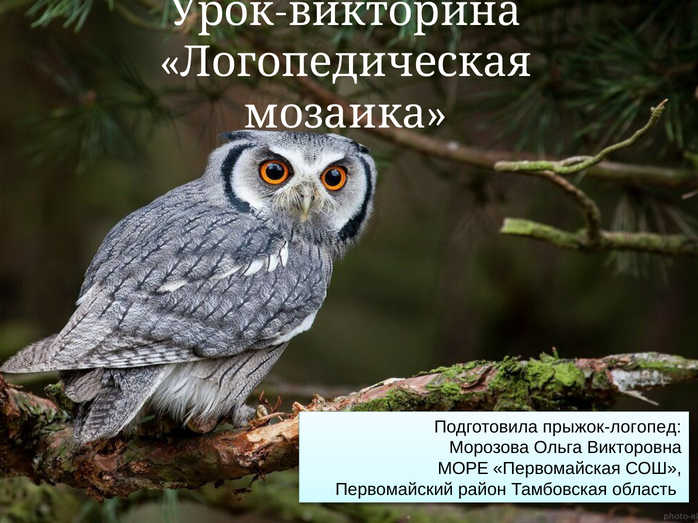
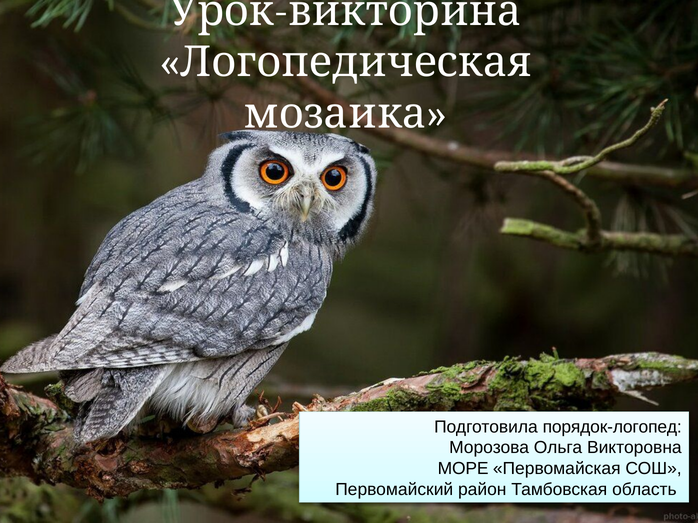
прыжок-логопед: прыжок-логопед -> порядок-логопед (612, 427)
